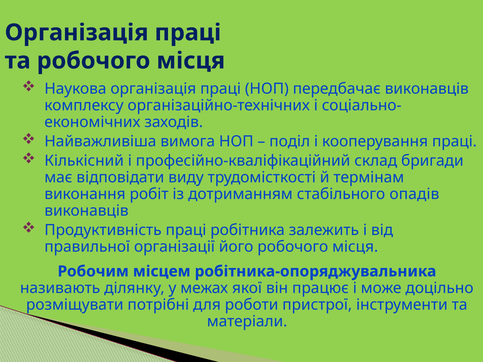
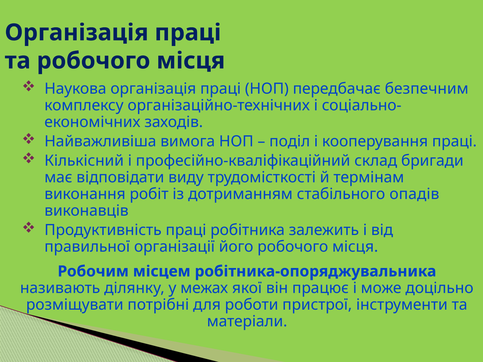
передбачає виконавців: виконавців -> безпечним (427, 89)
